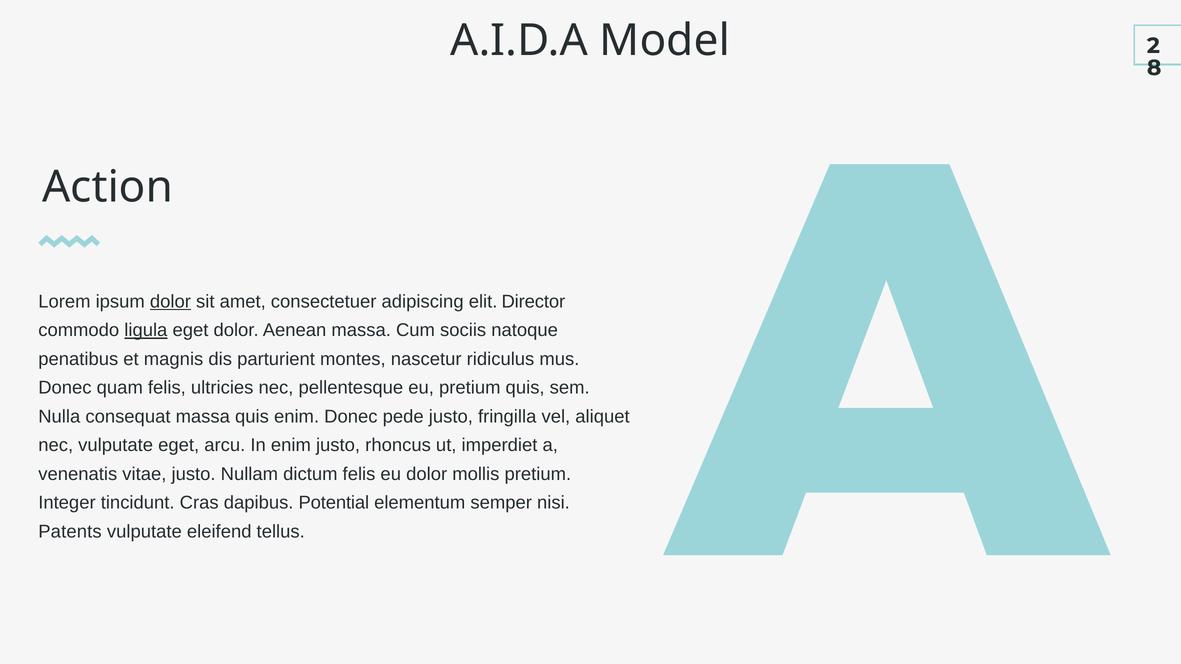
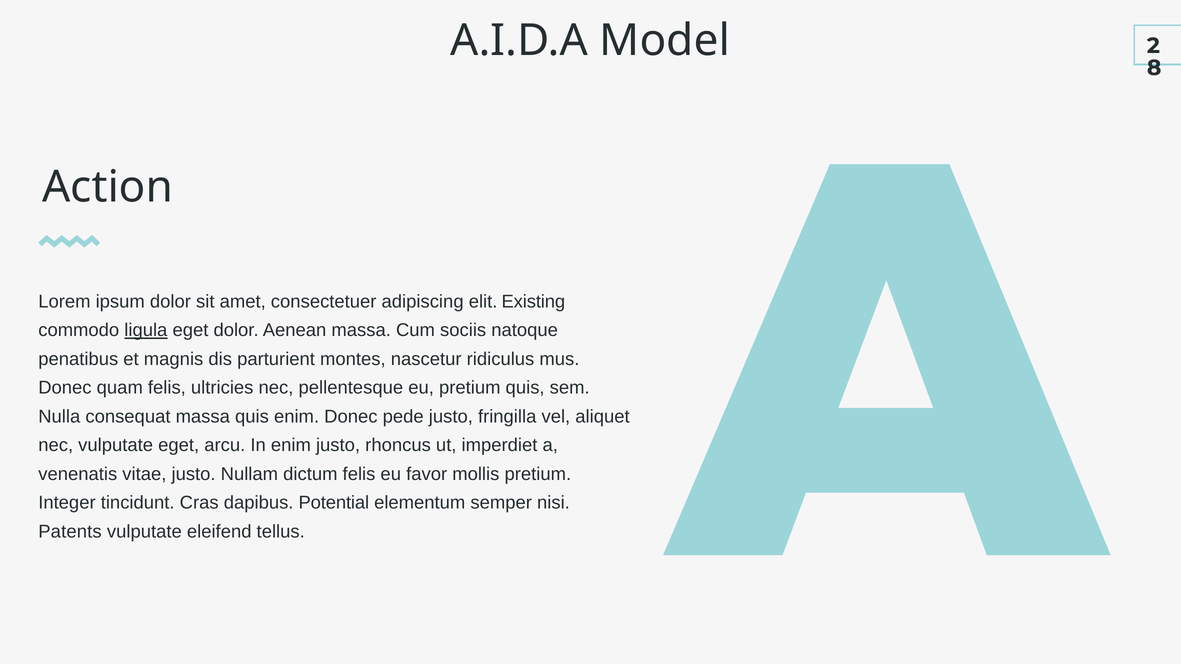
dolor underline: present -> none (170, 302)
Director: Director -> Existing (533, 302)
eu dolor: dolor -> favor (427, 474)
